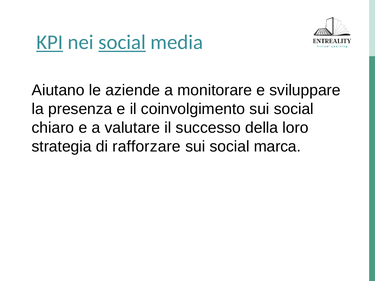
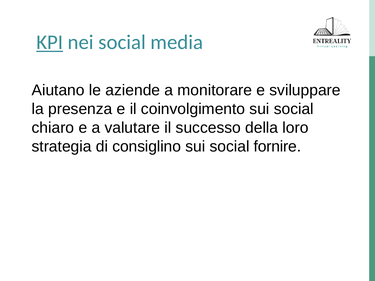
social underline: present -> none (122, 42)
rafforzare: rafforzare -> consiglino (147, 147)
marca: marca -> fornire (277, 147)
